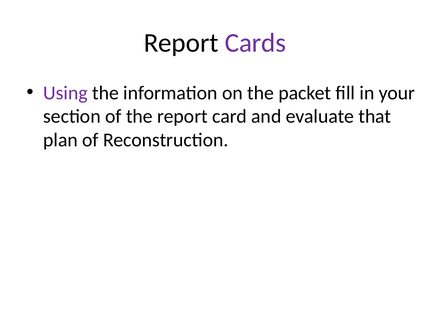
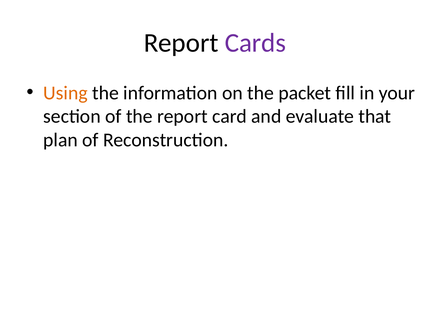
Using colour: purple -> orange (65, 93)
